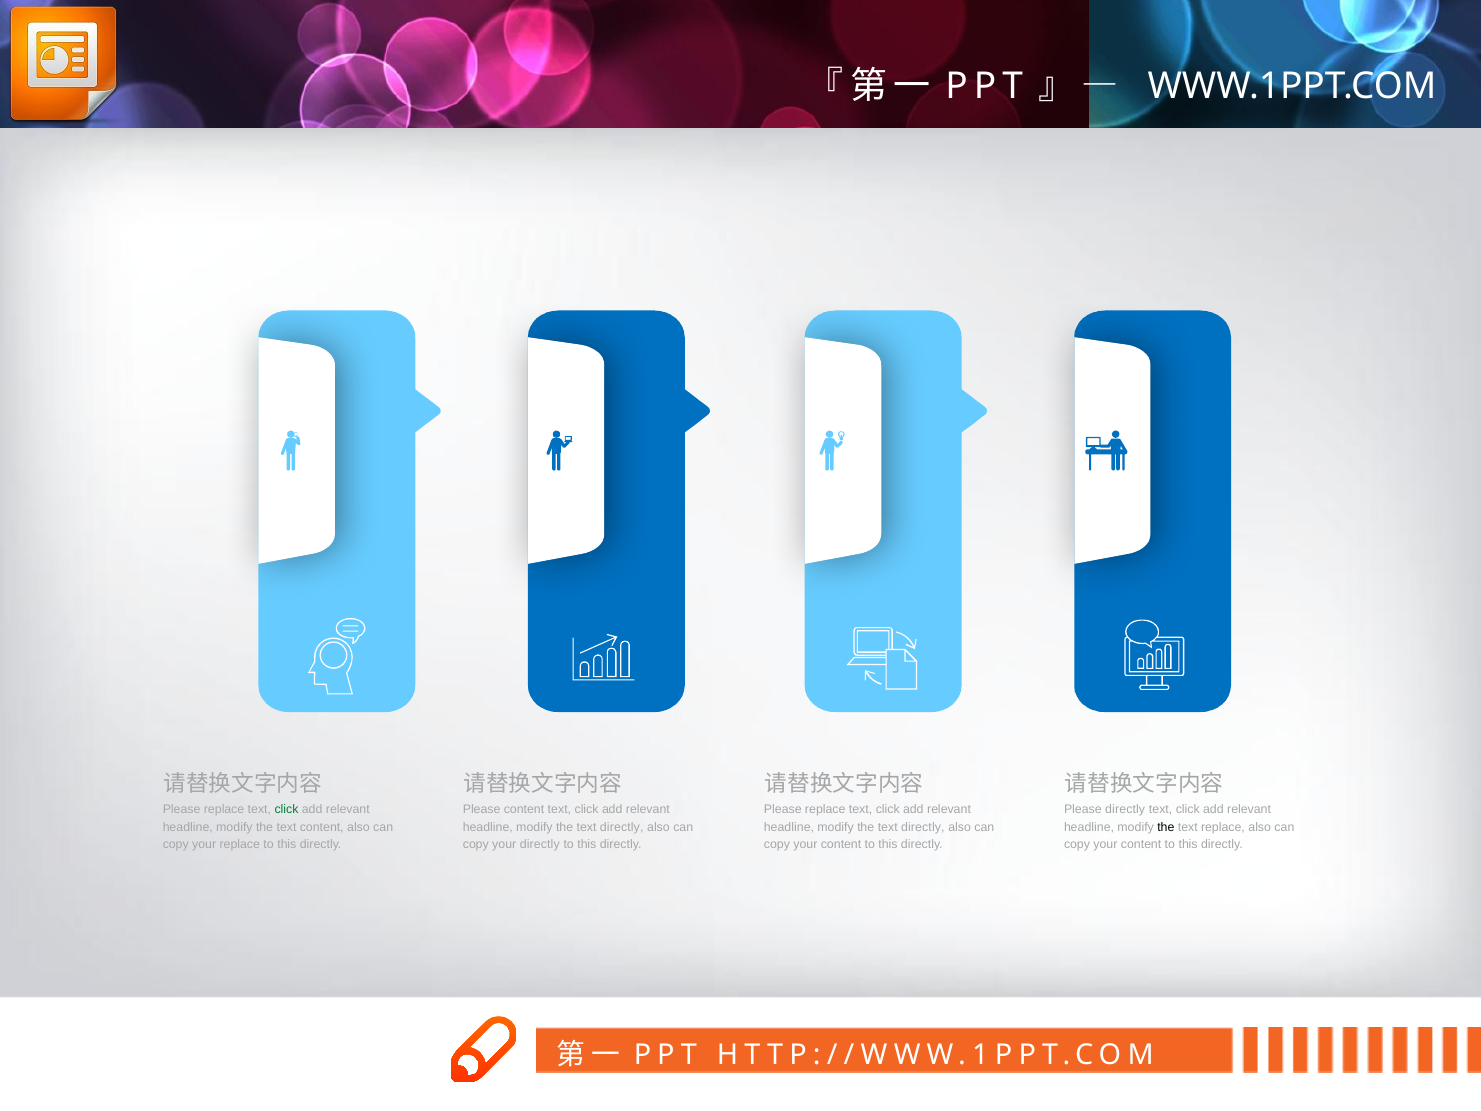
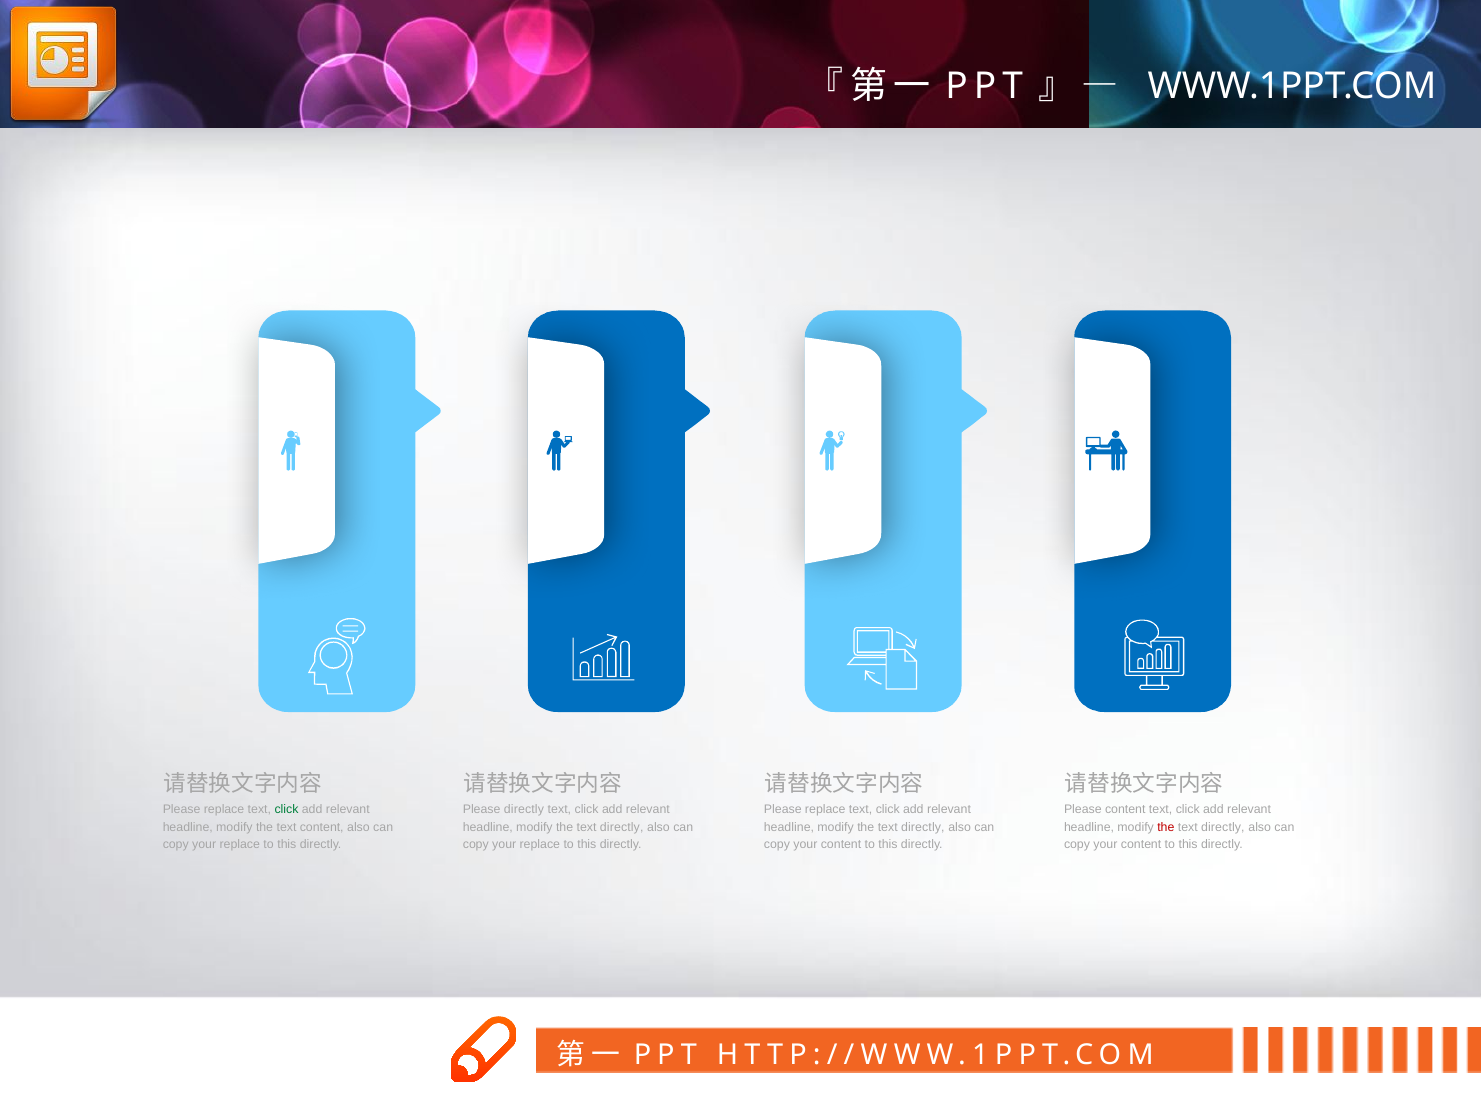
Please content: content -> directly (524, 809)
Please directly: directly -> content (1125, 809)
the colour: black -> red (1166, 827)
replace: replace -> directly (1223, 827)
directly: directly -> replace (540, 845)
